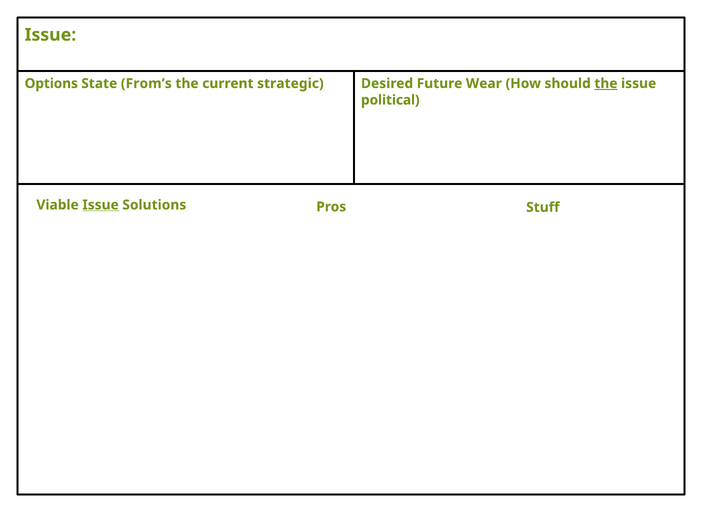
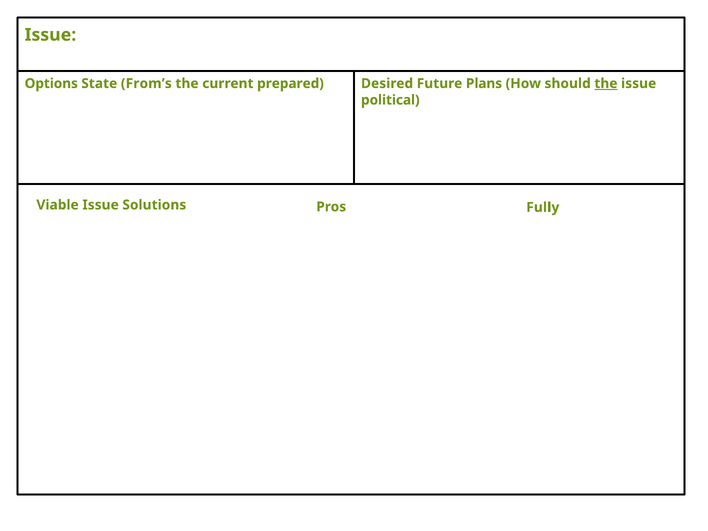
strategic: strategic -> prepared (290, 84)
Wear: Wear -> Plans (484, 84)
Issue underline: present -> none (101, 205)
Stuff: Stuff -> Fully (543, 207)
